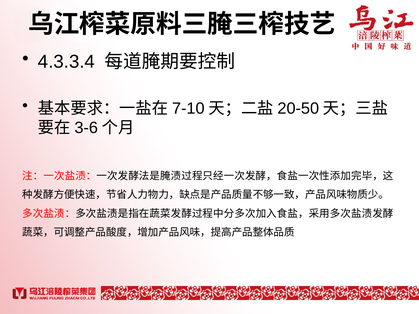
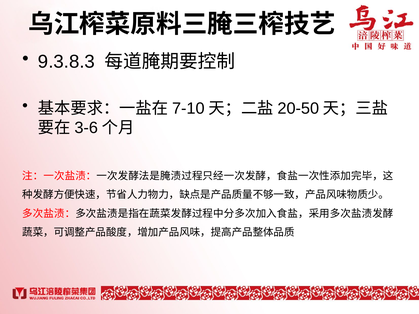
4.3.3.4: 4.3.3.4 -> 9.3.8.3 (66, 62)
